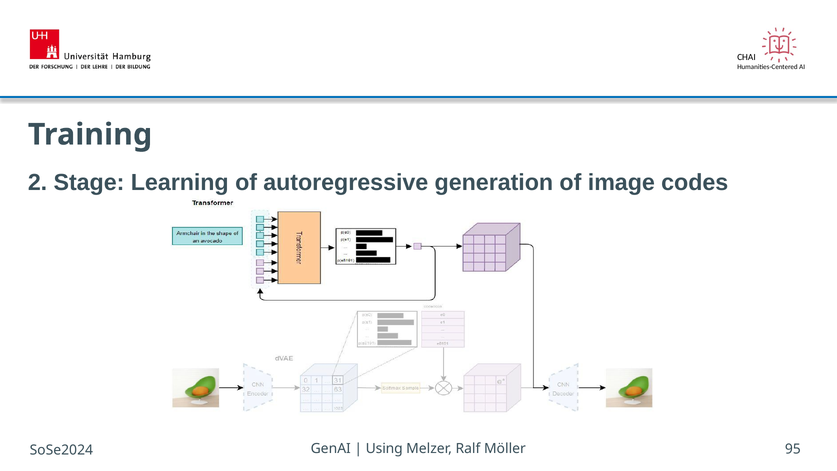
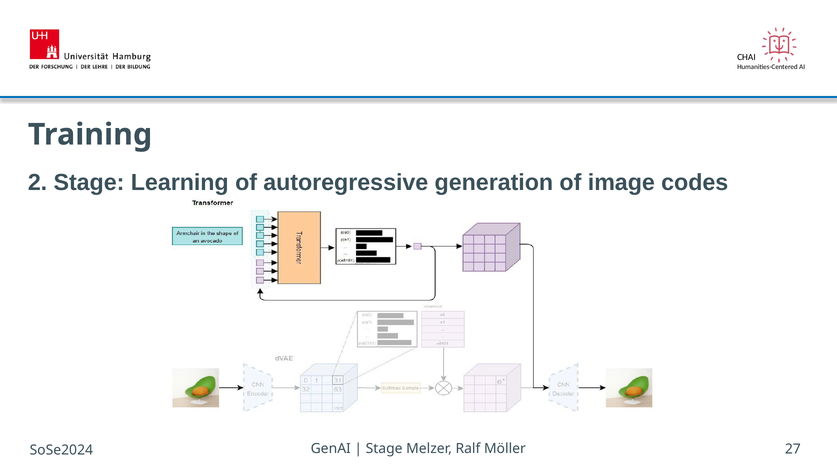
Using: Using -> Stage (384, 449)
95: 95 -> 27 (793, 449)
